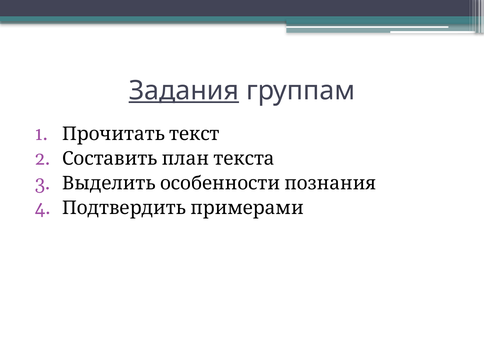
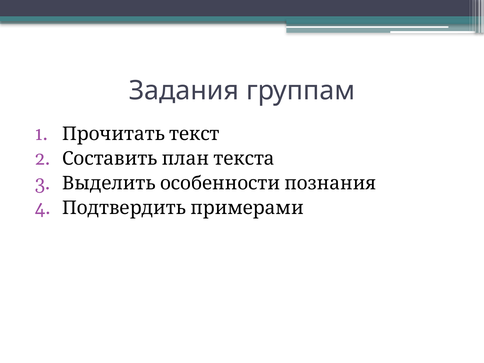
Задания underline: present -> none (184, 91)
